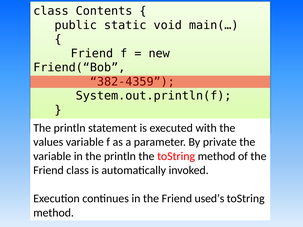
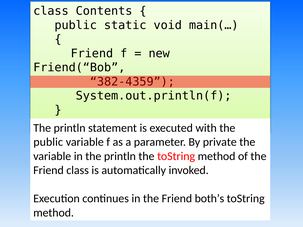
values: values -> public (48, 142)
used’s: used’s -> both’s (209, 199)
